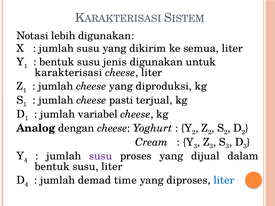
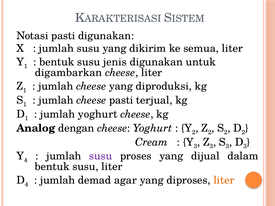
Notasi lebih: lebih -> pasti (63, 36)
karakterisasi: karakterisasi -> digambarkan (68, 73)
jumlah variabel: variabel -> yoghurt (98, 114)
time: time -> agar (125, 180)
liter colour: blue -> orange (224, 180)
